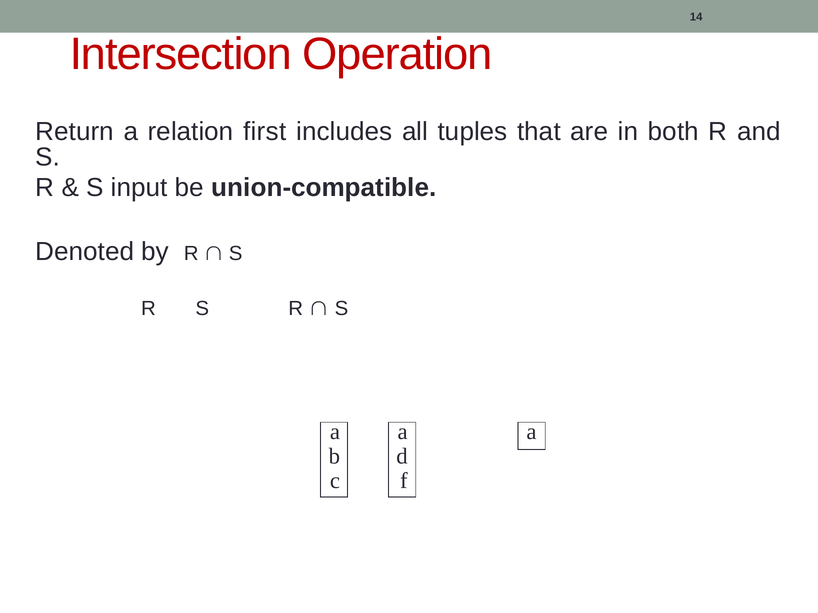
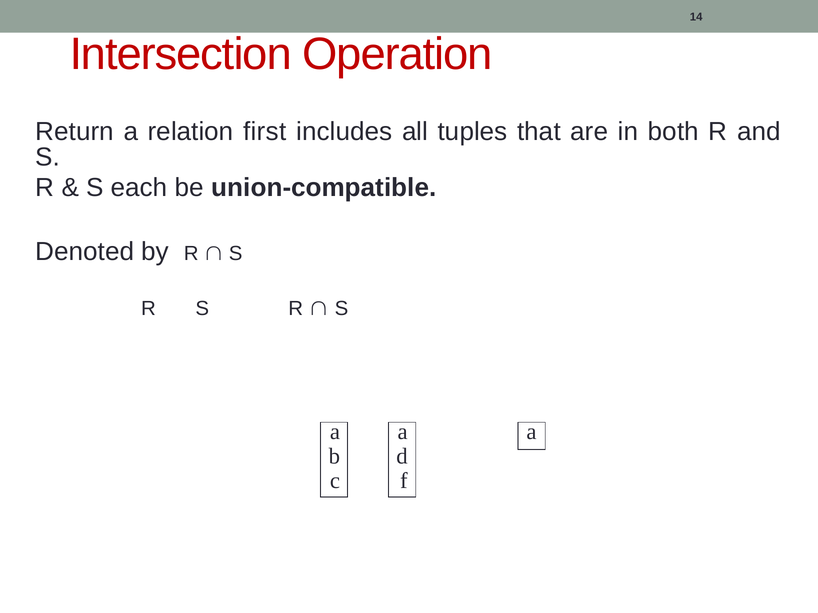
input: input -> each (139, 188)
